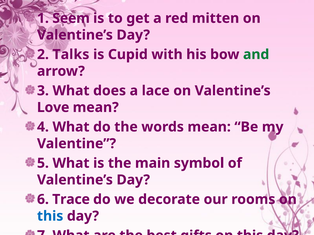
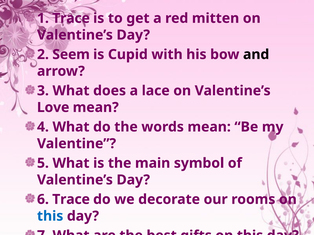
1 Seem: Seem -> Trace (71, 18)
Talks: Talks -> Seem (71, 55)
and colour: green -> black (256, 55)
